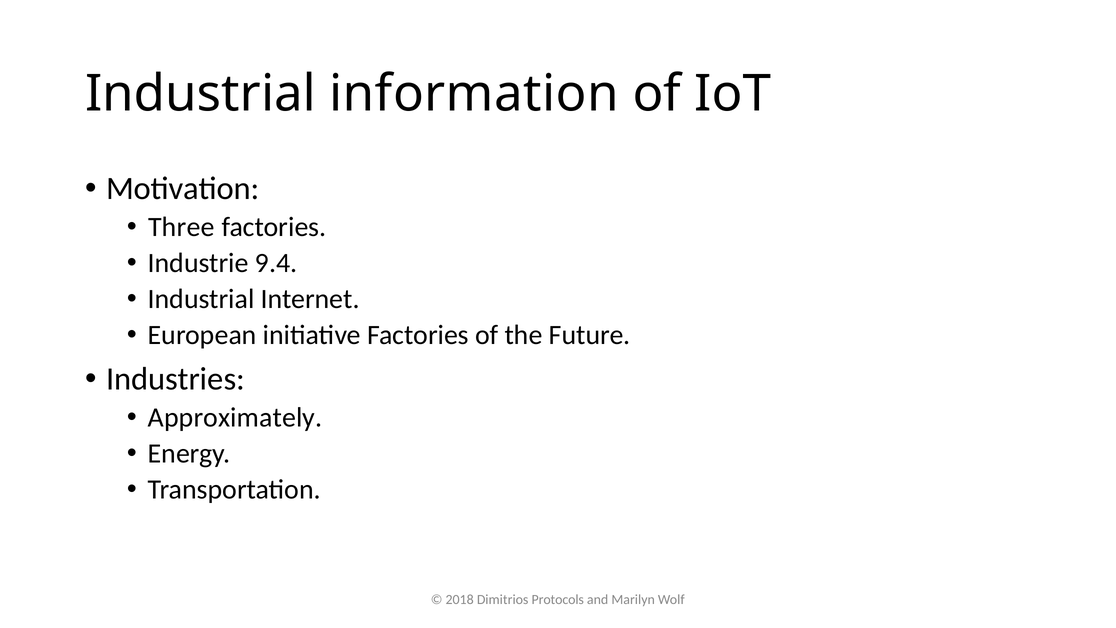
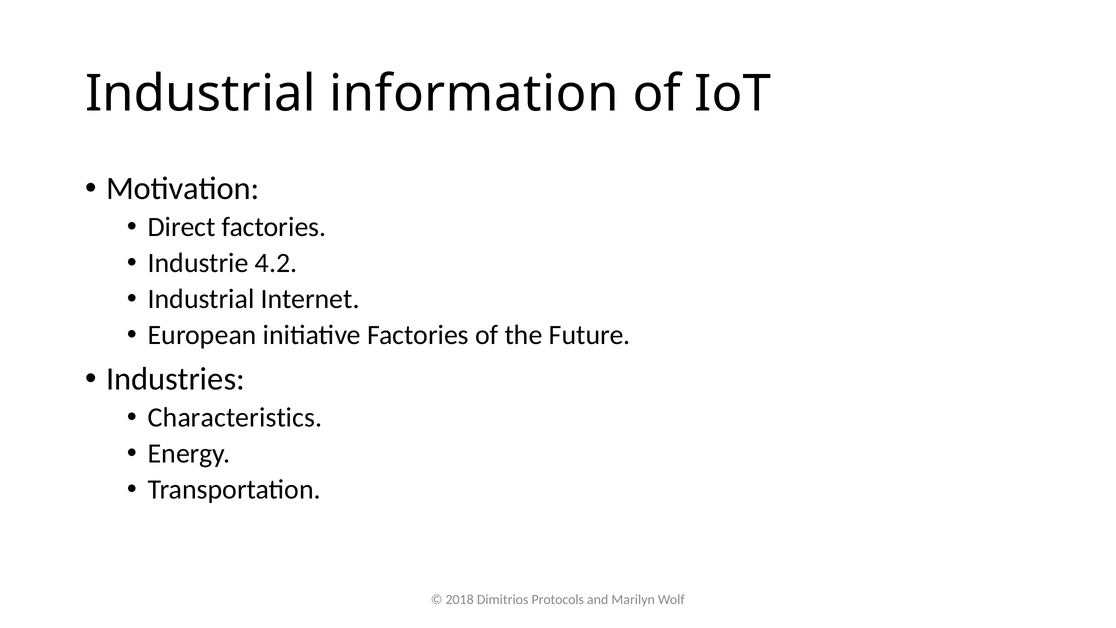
Three: Three -> Direct (182, 227)
9.4: 9.4 -> 4.2 (276, 263)
Approximately: Approximately -> Characteristics (235, 417)
